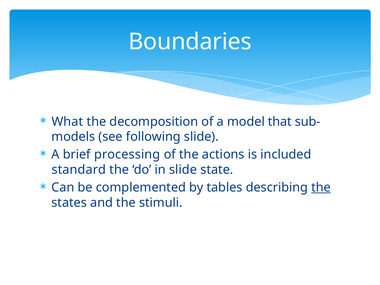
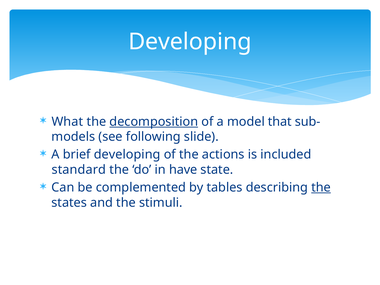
Boundaries: Boundaries -> Developing (190, 42)
decomposition underline: none -> present (154, 122)
brief processing: processing -> developing (127, 155)
in slide: slide -> have (183, 170)
